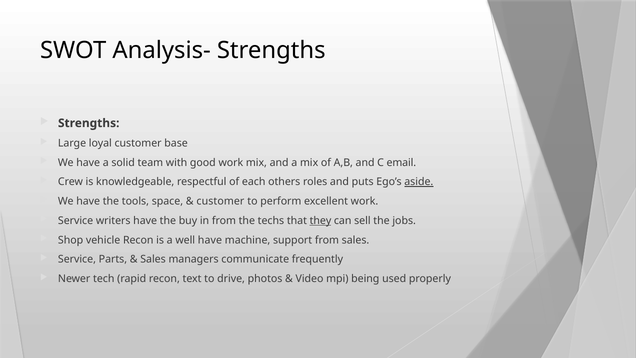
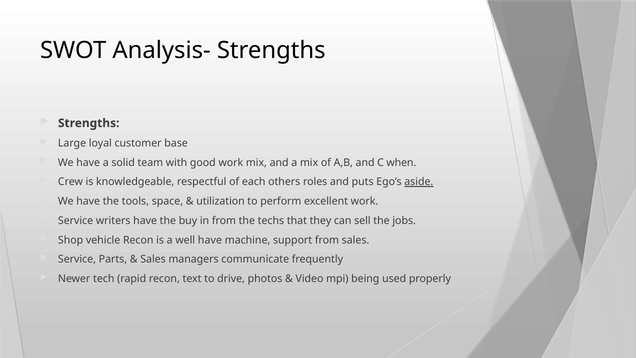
email: email -> when (401, 162)
customer: customer -> utilization (220, 201)
they underline: present -> none (320, 221)
